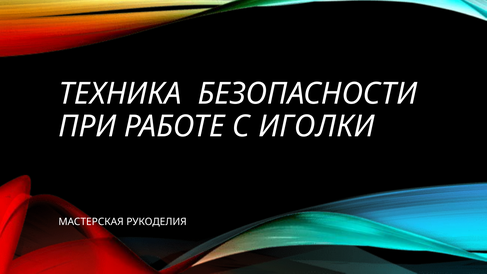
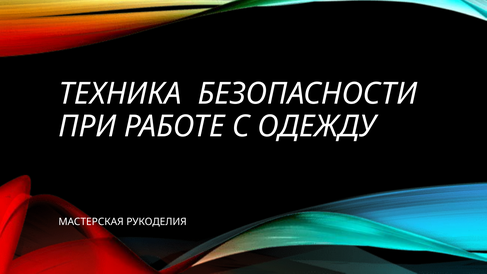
ИГОЛКИ: ИГОЛКИ -> ОДЕЖДУ (317, 126)
